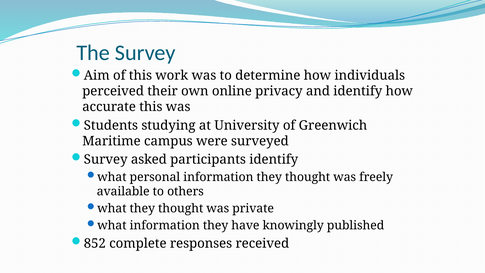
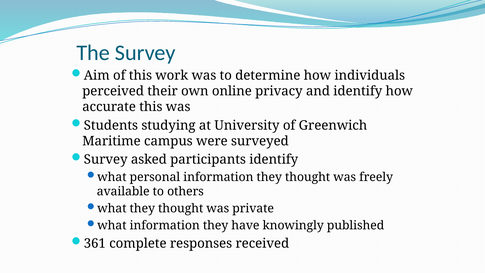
852: 852 -> 361 (95, 243)
